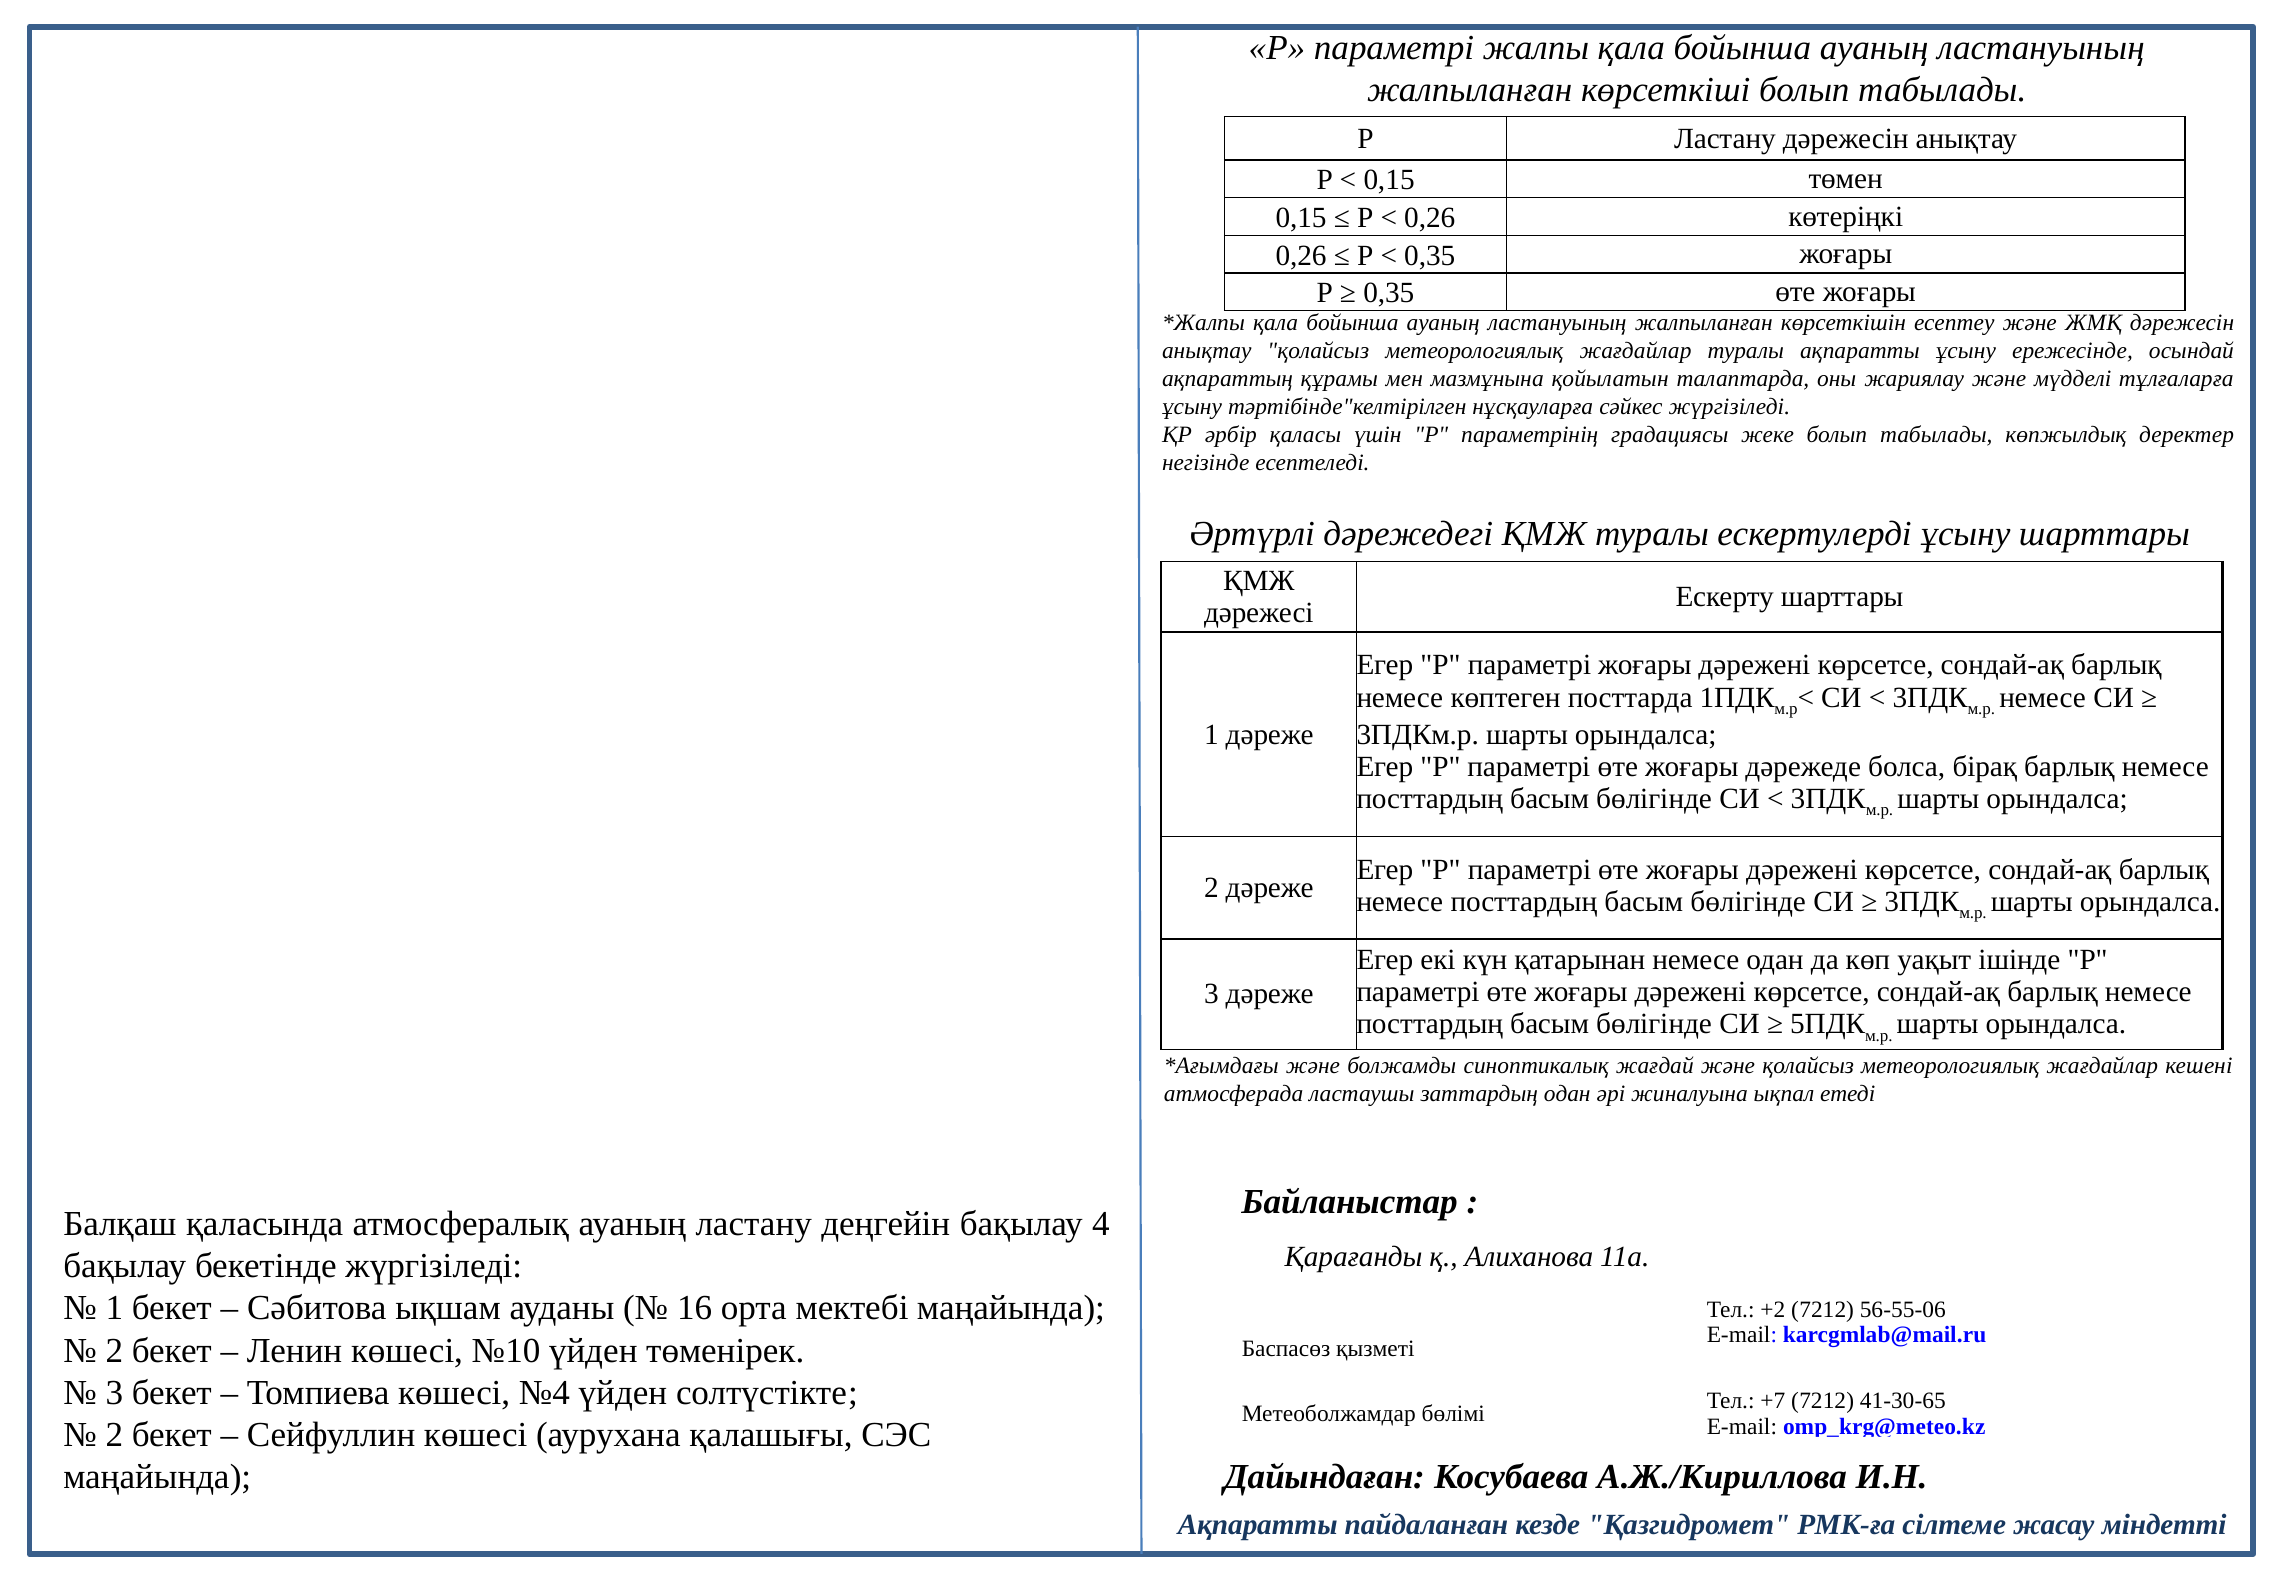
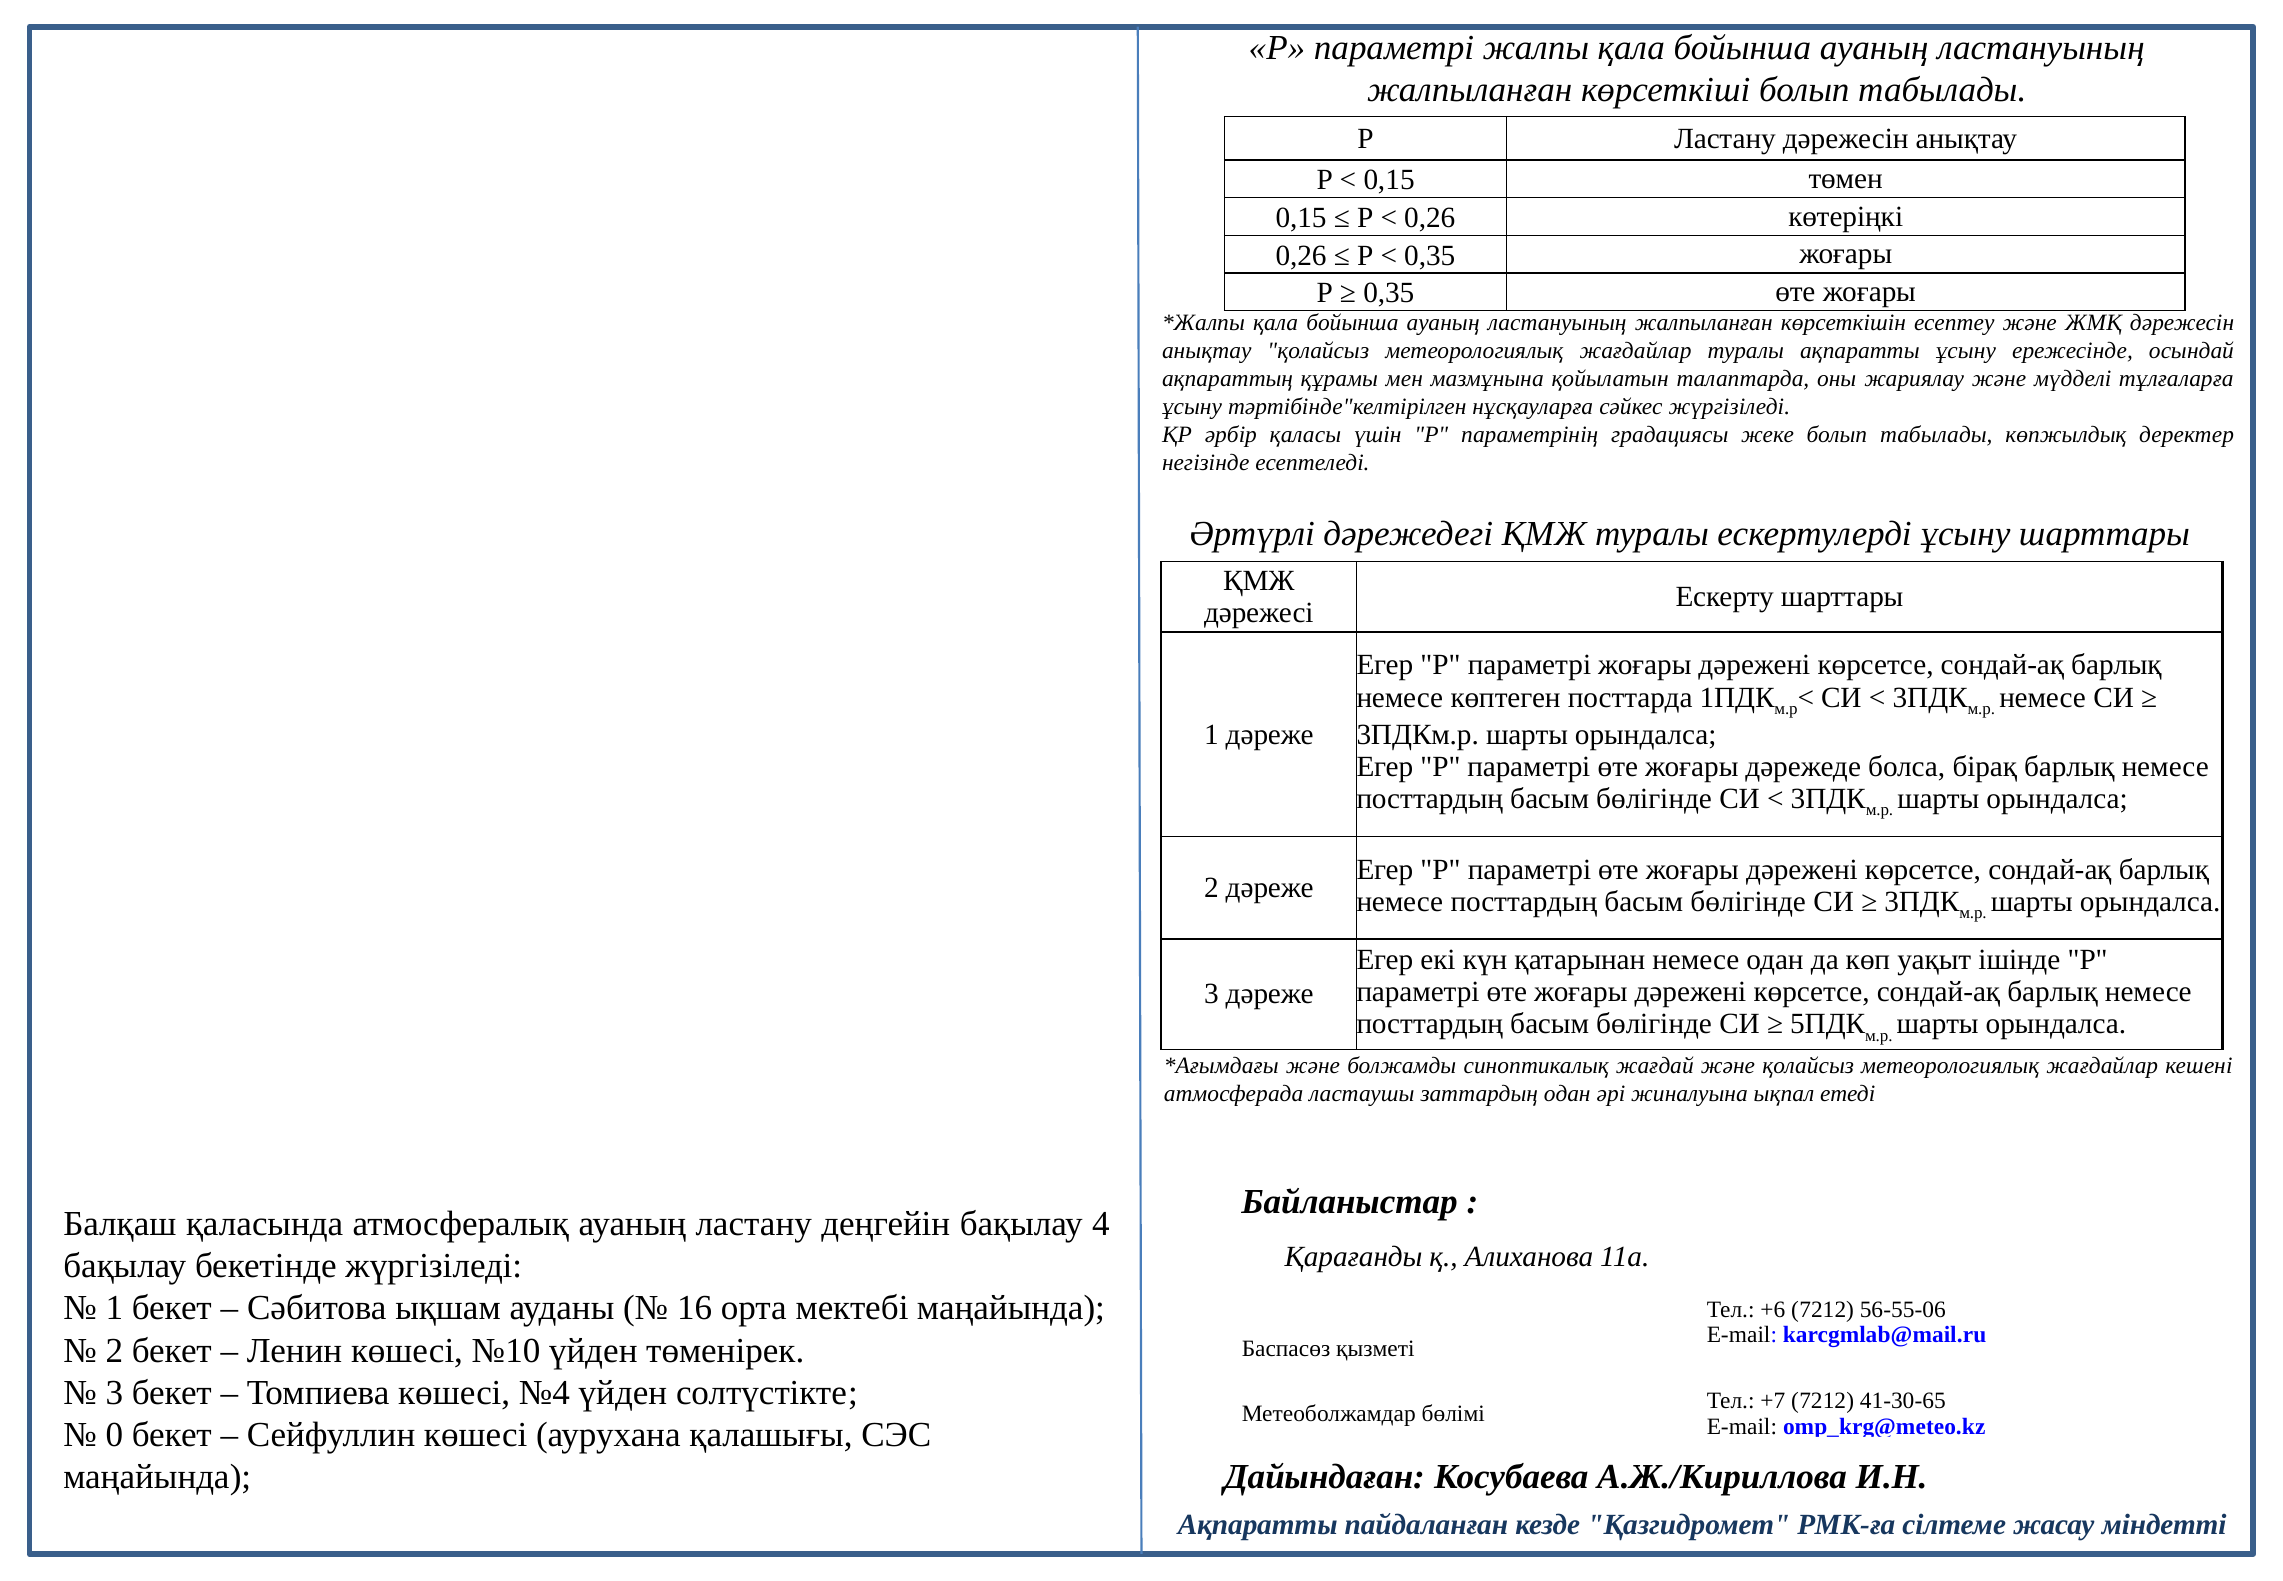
+2: +2 -> +6 (1773, 1309)
2: 2 -> 0 (114, 1434)
